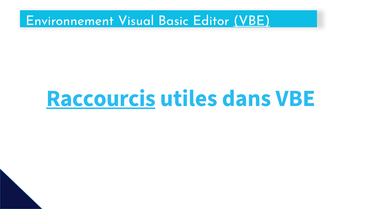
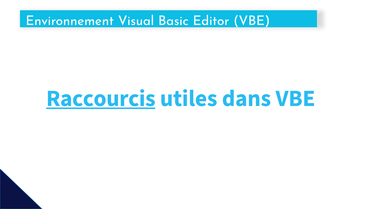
VBE underline: present -> none (252, 21)
